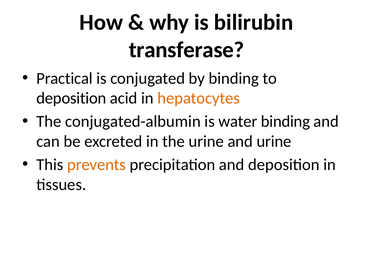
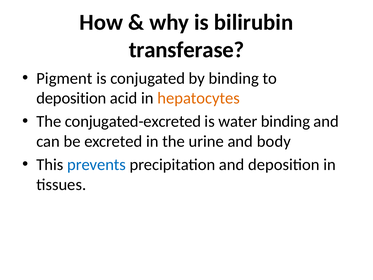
Practical: Practical -> Pigment (64, 78)
conjugated-albumin: conjugated-albumin -> conjugated-excreted (133, 121)
and urine: urine -> body (274, 141)
prevents colour: orange -> blue (97, 164)
